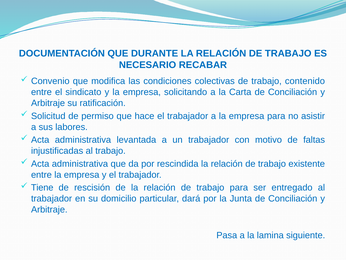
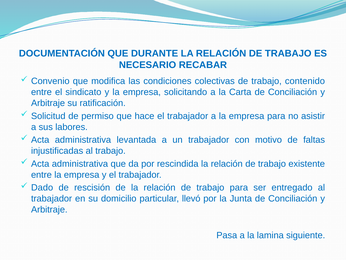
Tiene: Tiene -> Dado (42, 187)
dará: dará -> llevó (191, 198)
